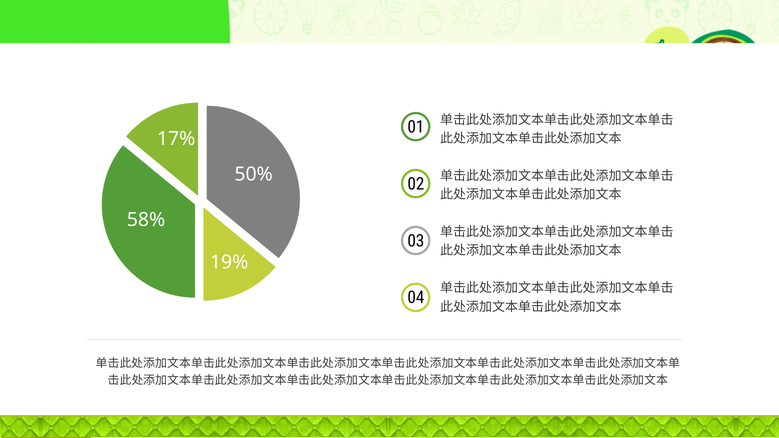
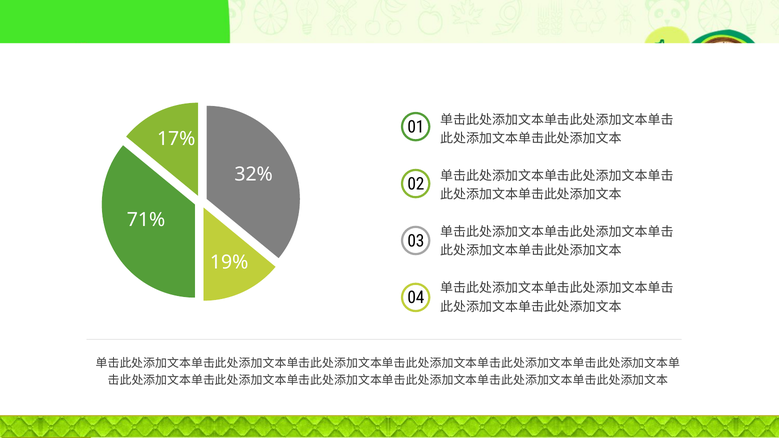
50%: 50% -> 32% (254, 175)
58%: 58% -> 71% (146, 220)
